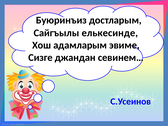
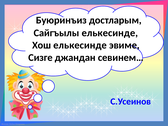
Хош адамларым: адамларым -> елькесинде (80, 45)
